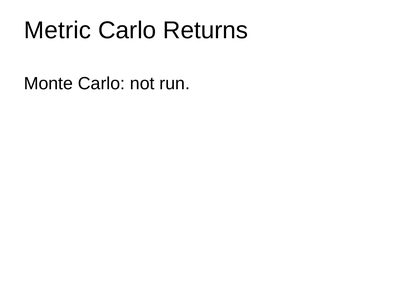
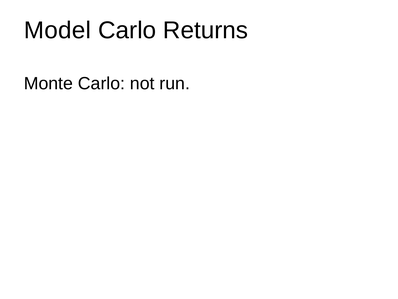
Metric: Metric -> Model (57, 30)
